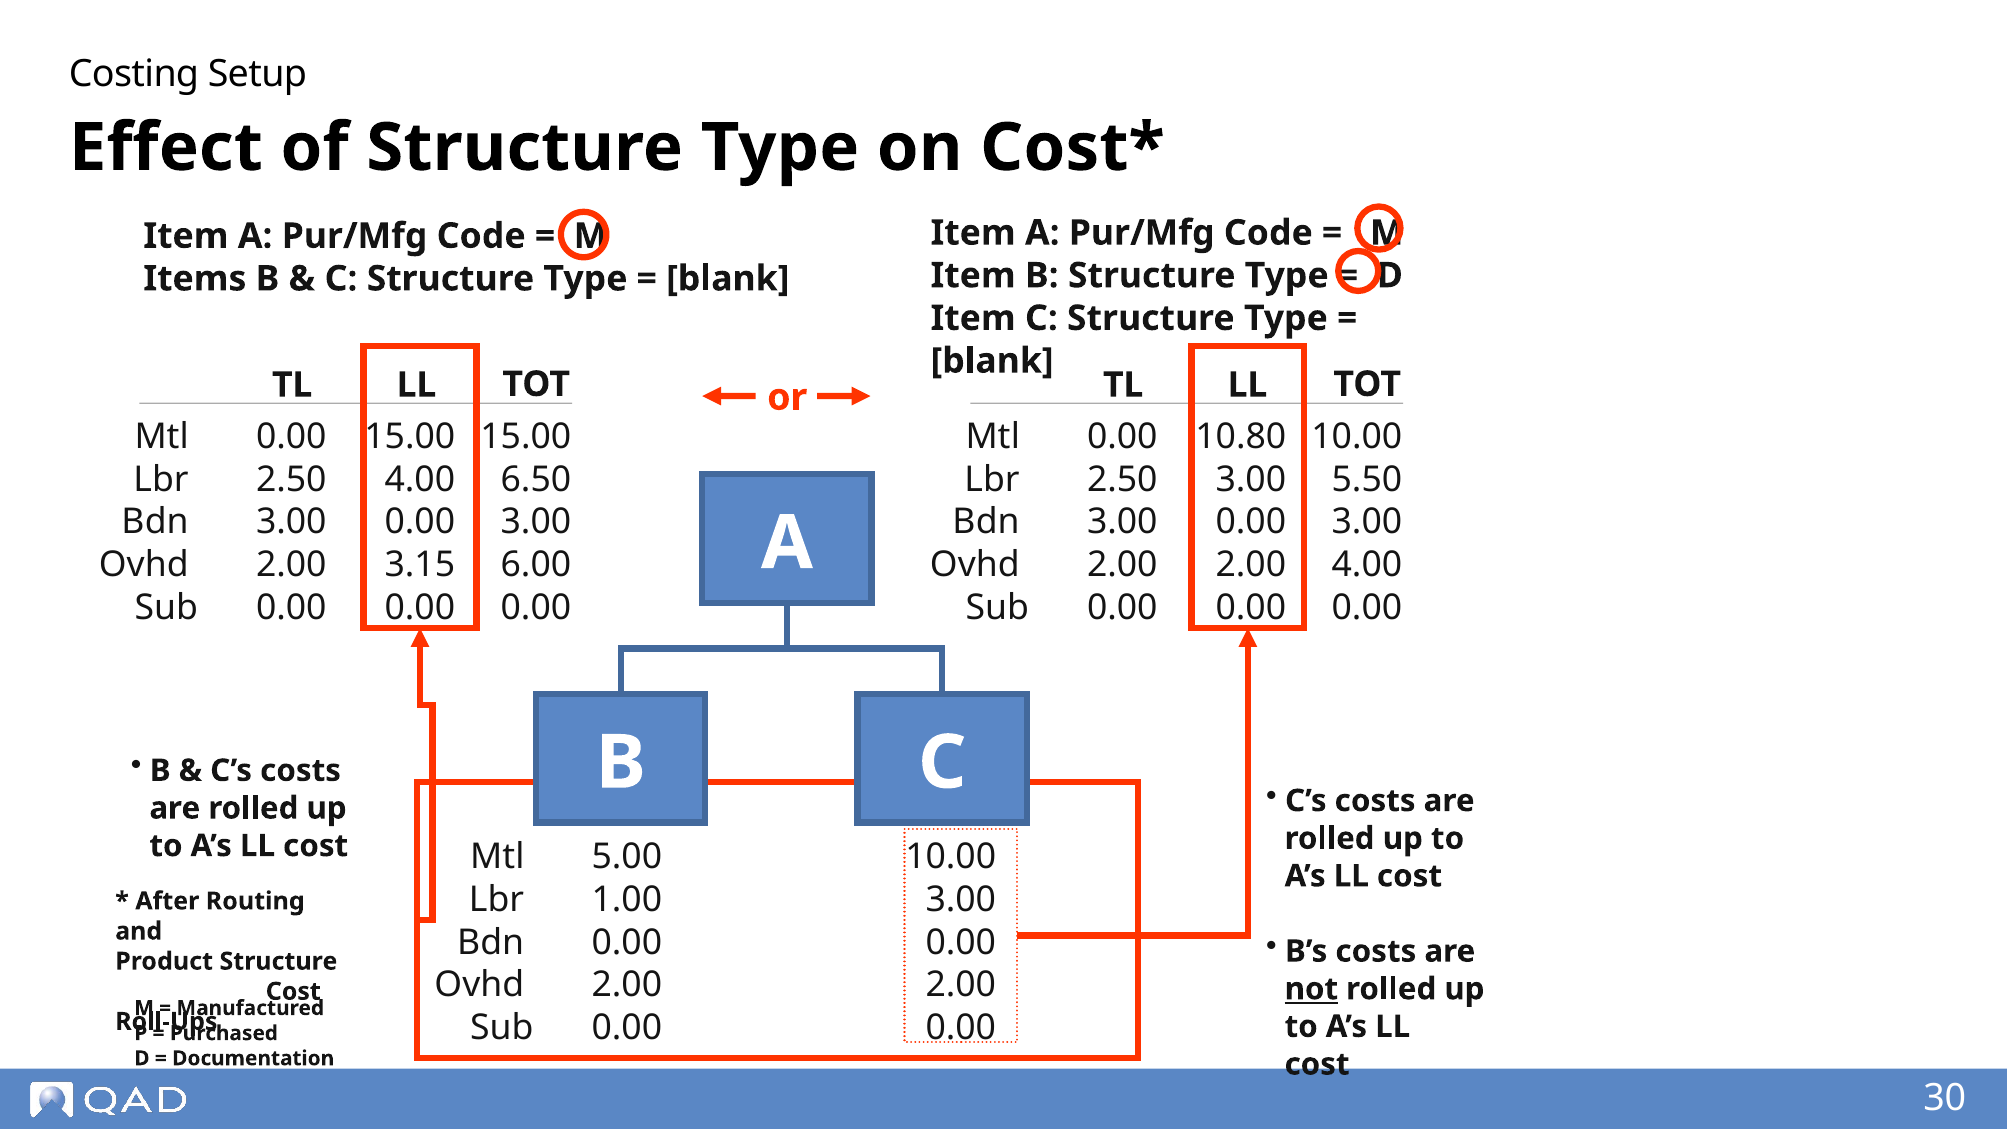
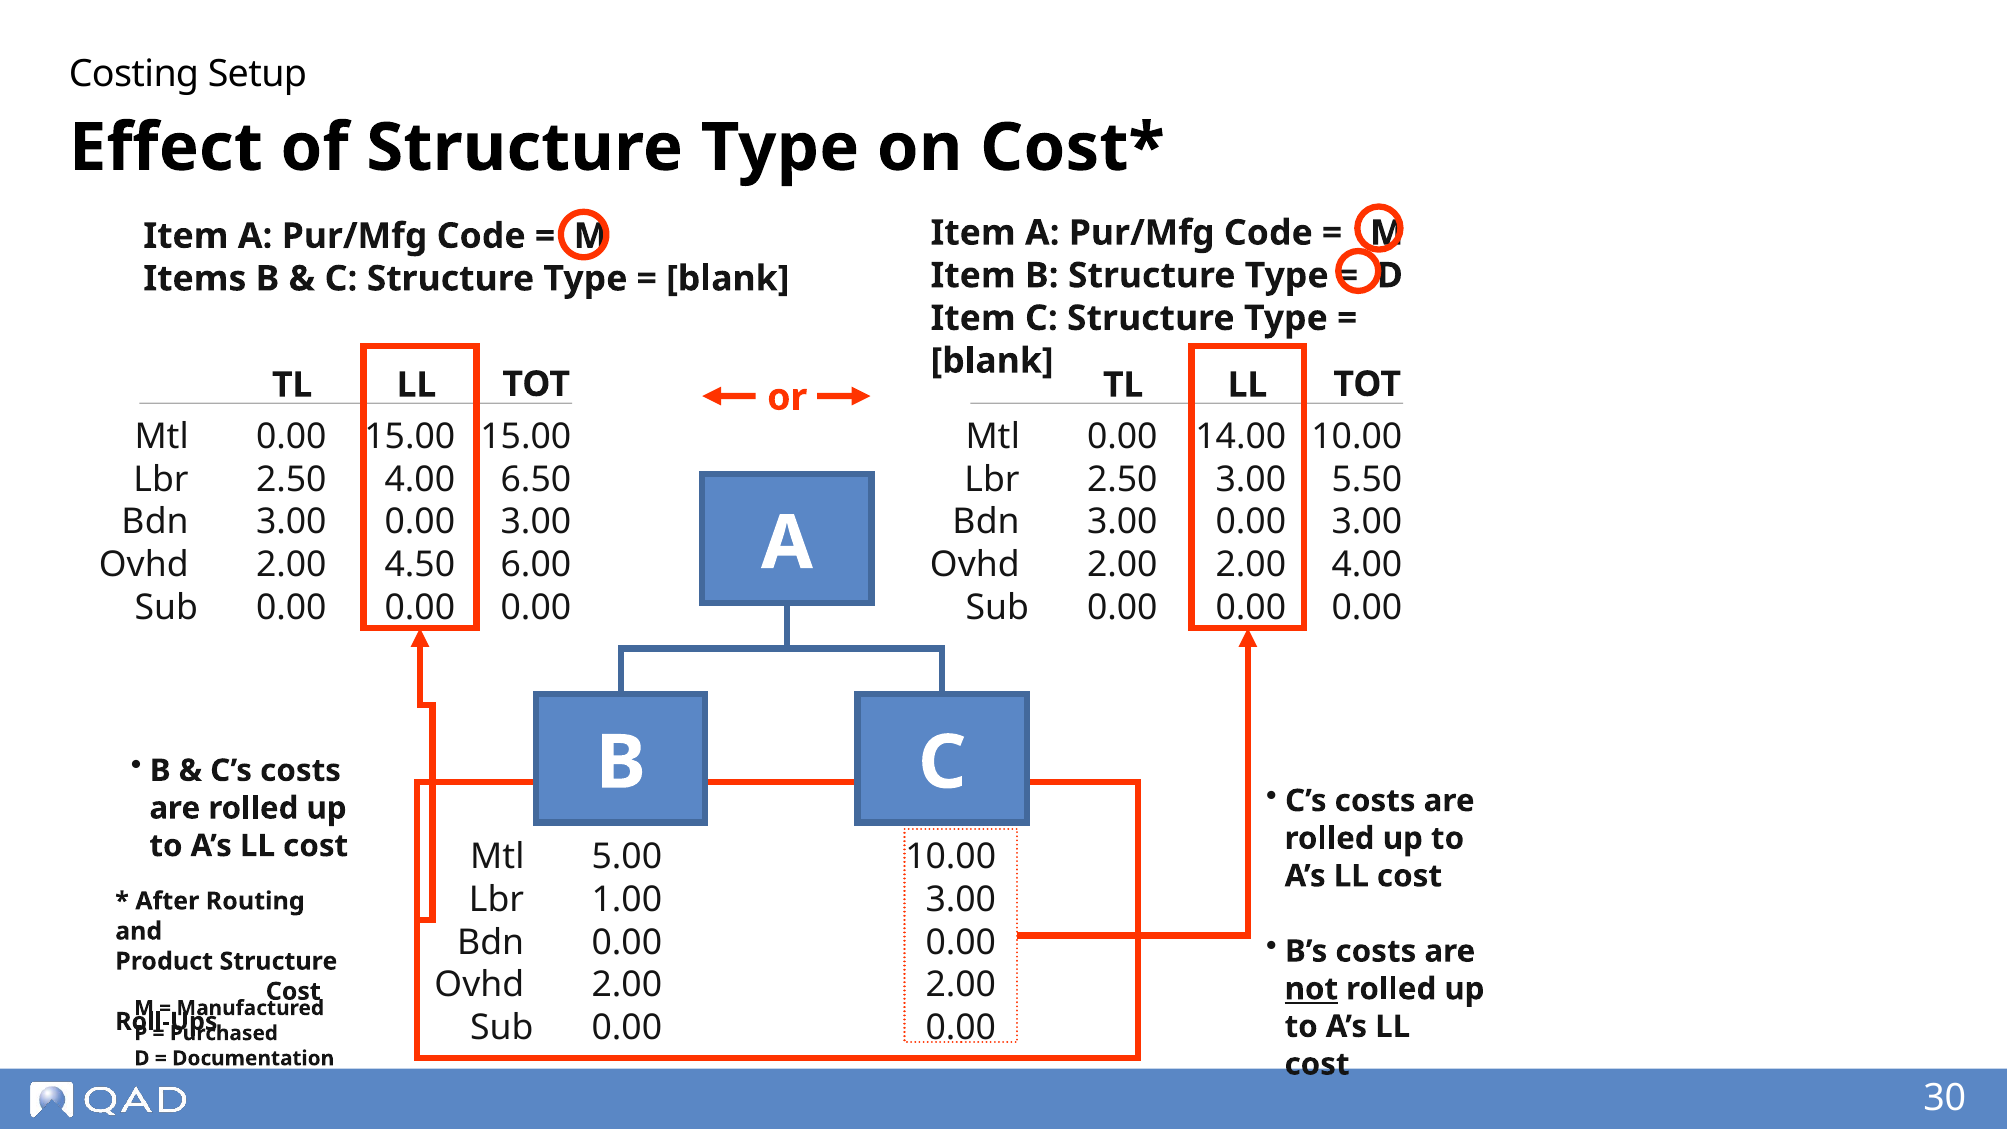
10.80: 10.80 -> 14.00 (1241, 437)
3.15: 3.15 -> 4.50 (420, 565)
